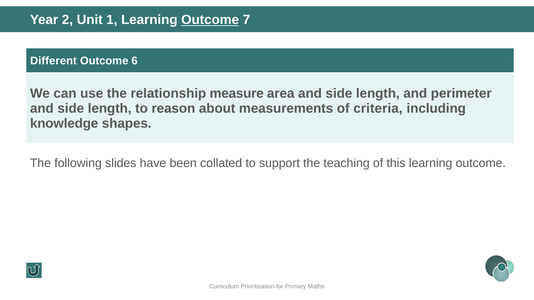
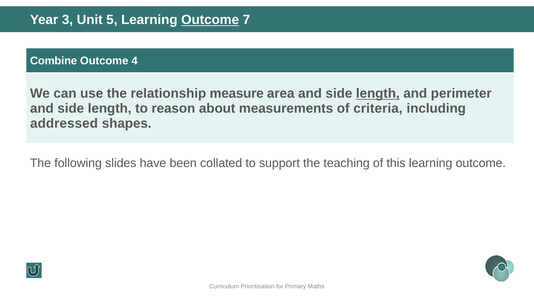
2: 2 -> 3 (67, 20)
1: 1 -> 5 (112, 20)
Different: Different -> Combine (54, 61)
6: 6 -> 4 (135, 61)
length underline: none -> present (378, 94)
knowledge: knowledge -> addressed (64, 123)
